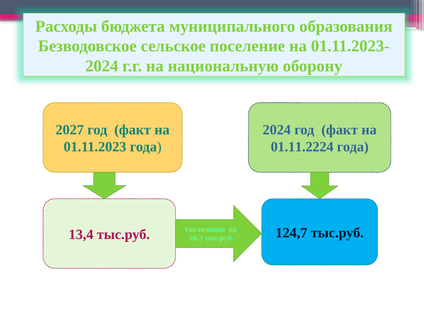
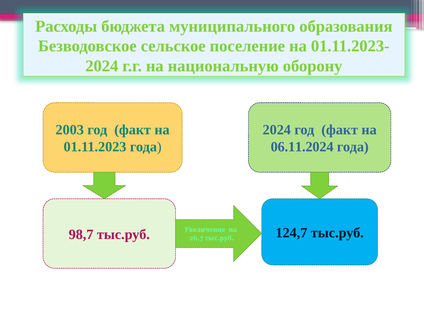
2027: 2027 -> 2003 (70, 130)
01.11.2224: 01.11.2224 -> 06.11.2024 (302, 147)
13,4: 13,4 -> 98,7 (81, 235)
